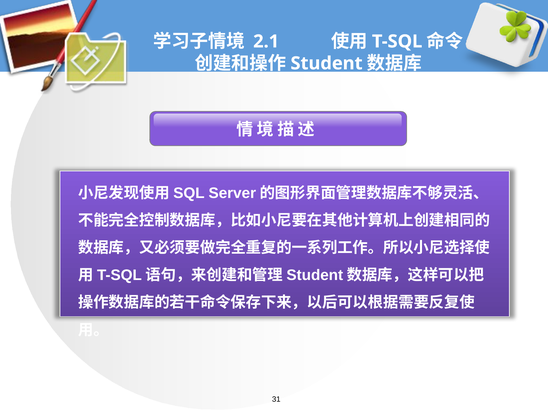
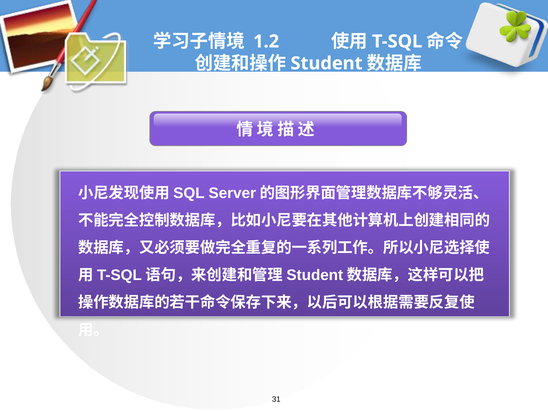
2.1: 2.1 -> 1.2 (266, 41)
